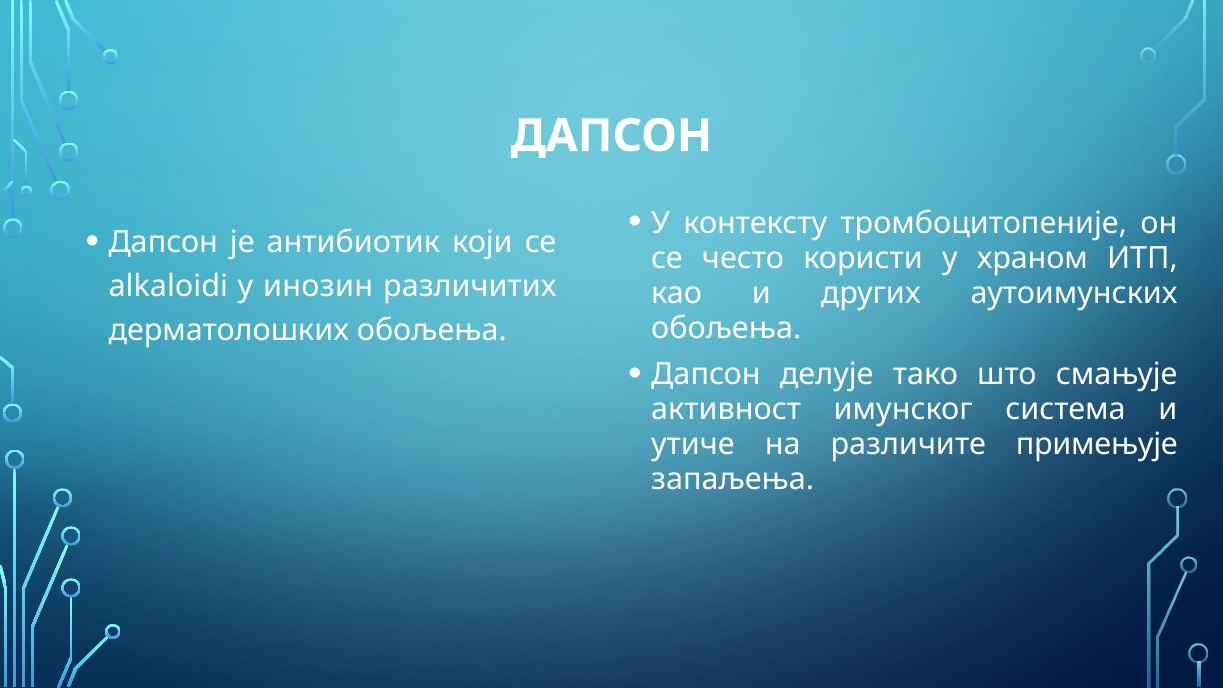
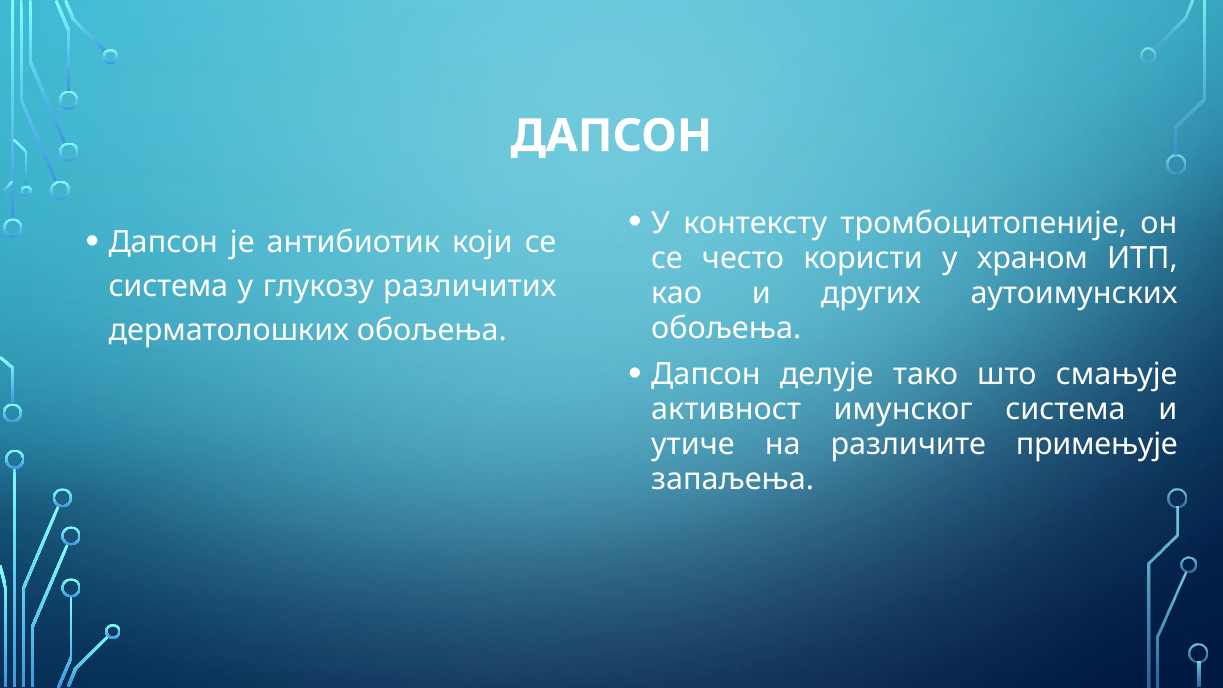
alkaloidi: alkaloidi -> система (168, 287)
инозин: инозин -> глукозу (318, 287)
